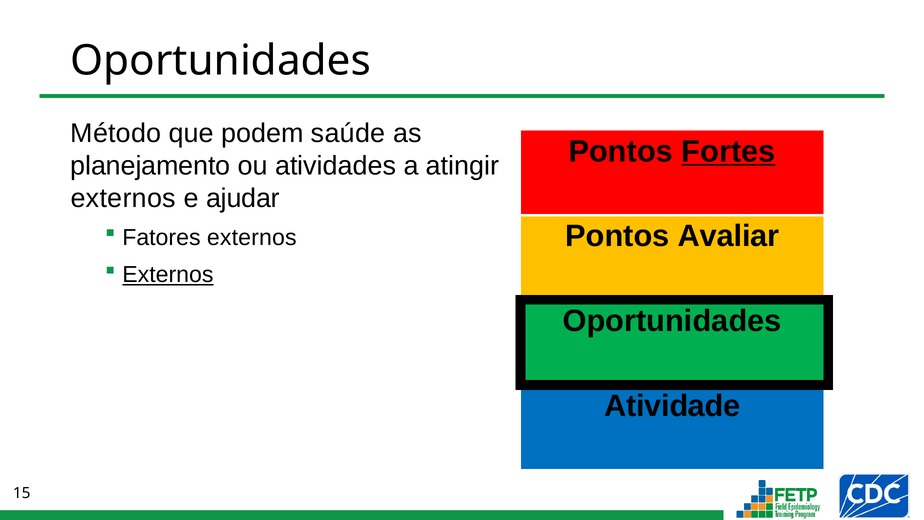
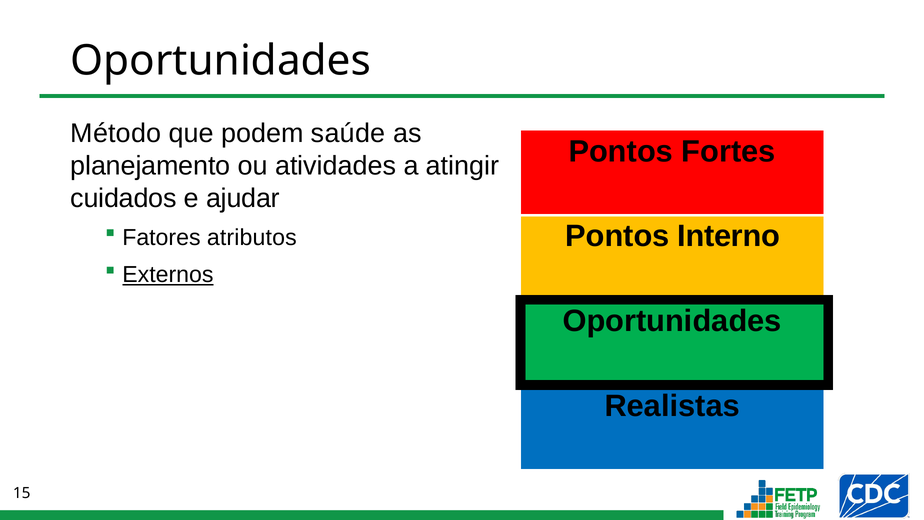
Fortes underline: present -> none (729, 151)
externos: externos -> cuidados (124, 198)
Avaliar: Avaliar -> Interno (729, 236)
Fatores externos: externos -> atributos (252, 237)
Atividade: Atividade -> Realistas (672, 406)
